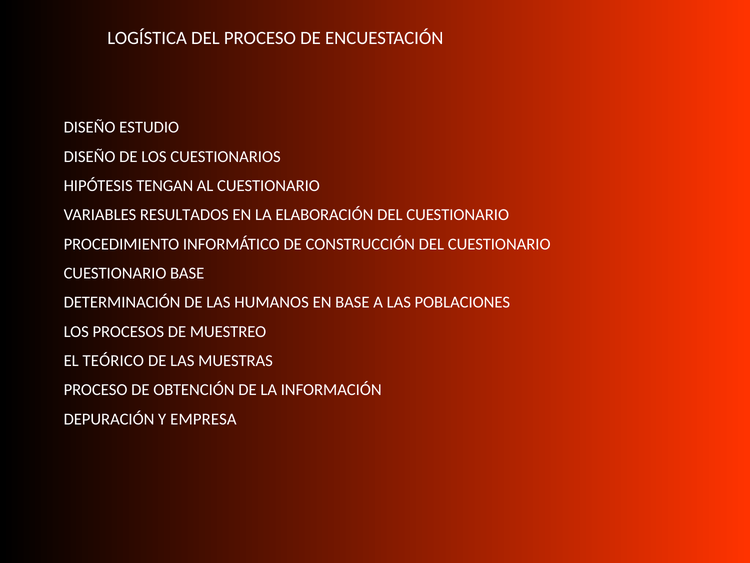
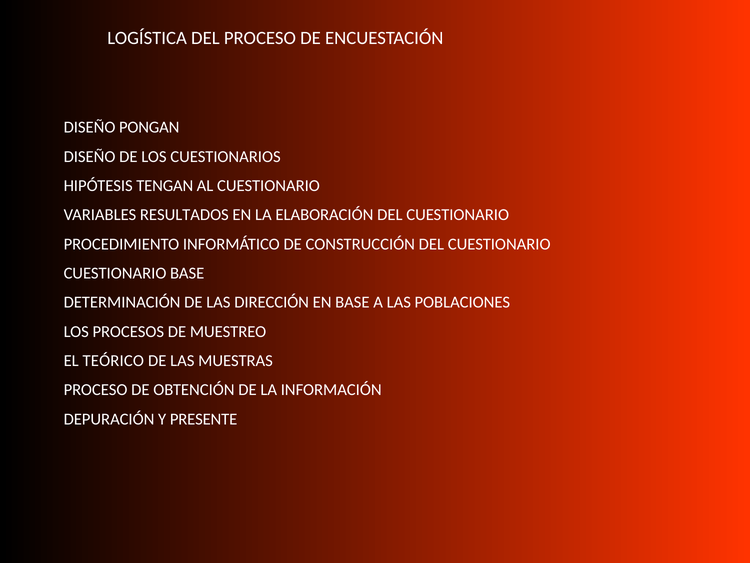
ESTUDIO: ESTUDIO -> PONGAN (149, 127)
HUMANOS: HUMANOS -> DIRECCIÓN (272, 302)
EMPRESA: EMPRESA -> PRESENTE (204, 419)
